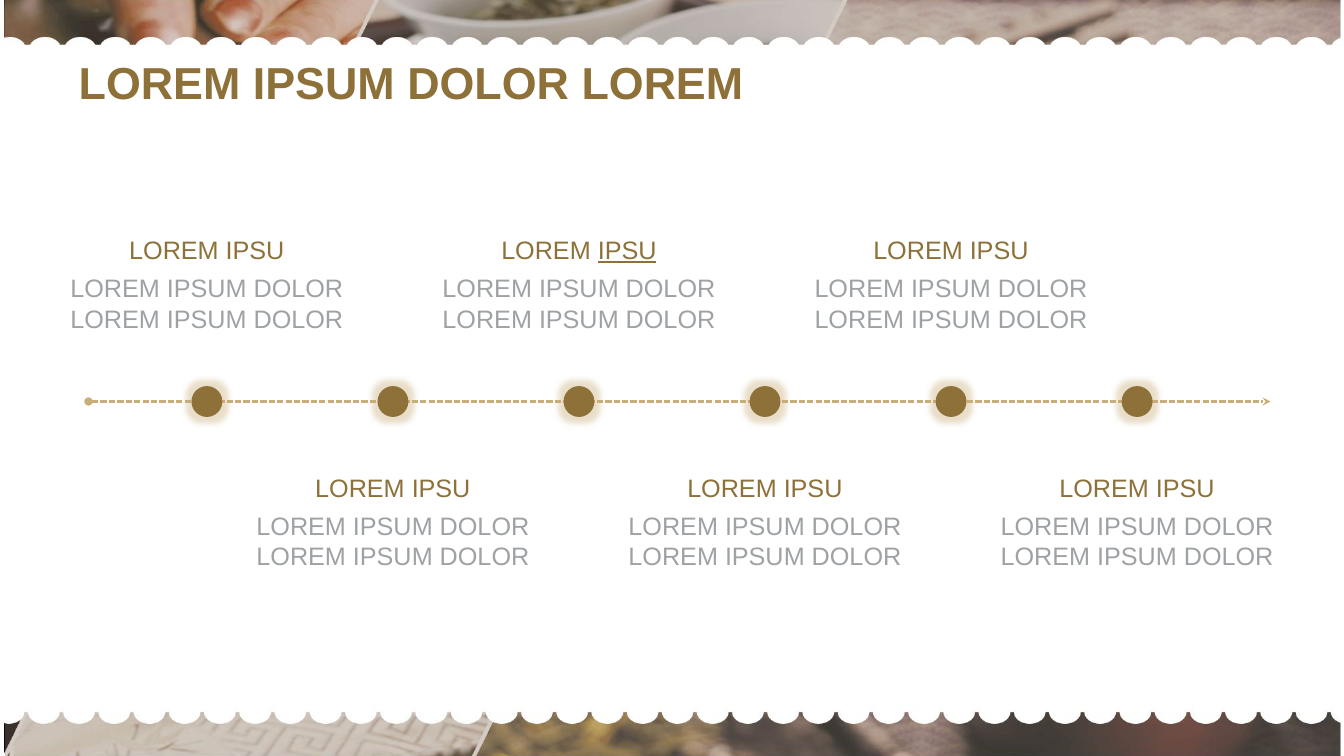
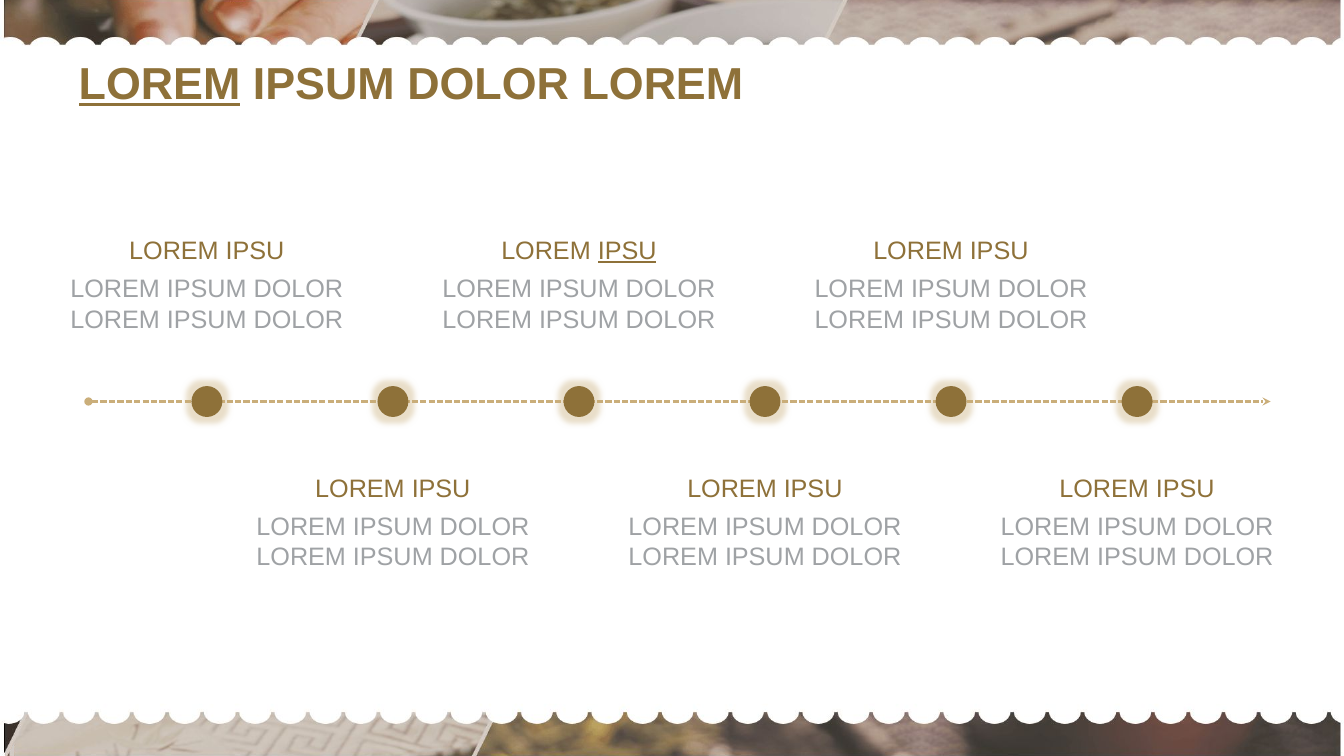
LOREM underline: none -> present (160, 85)
